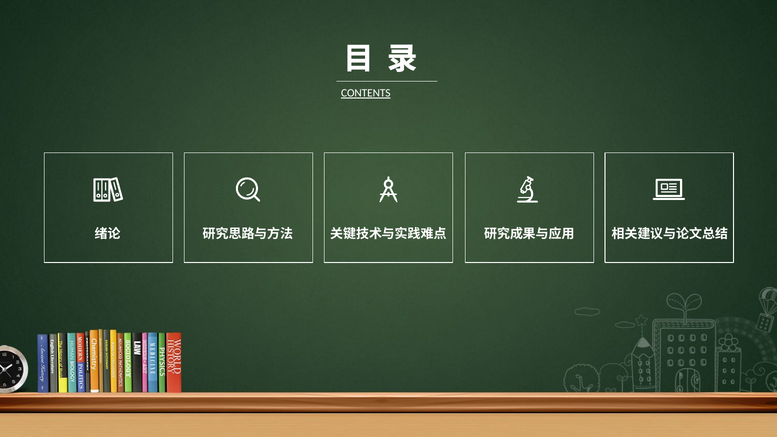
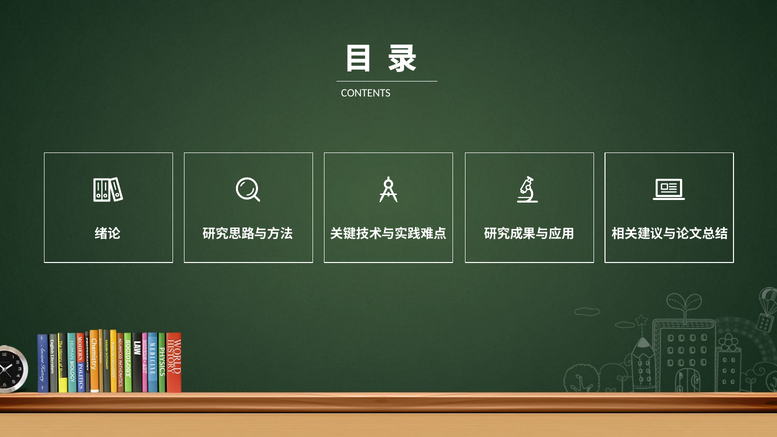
CONTENTS underline: present -> none (366, 93)
